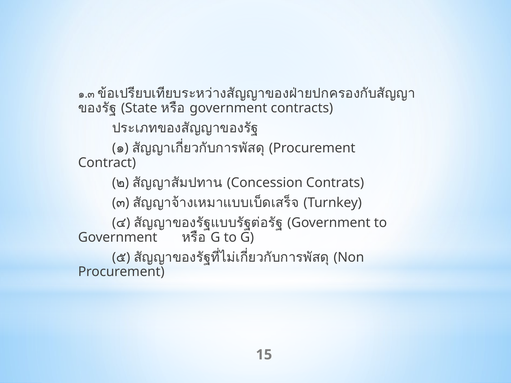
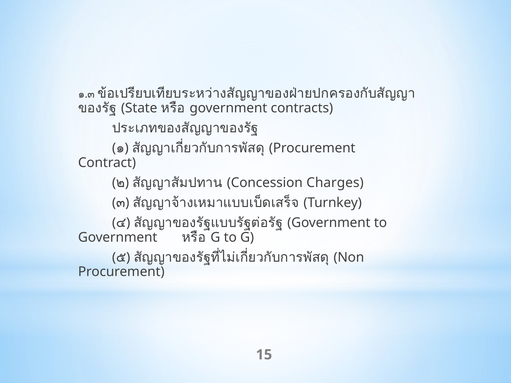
Contrats: Contrats -> Charges (335, 183)
